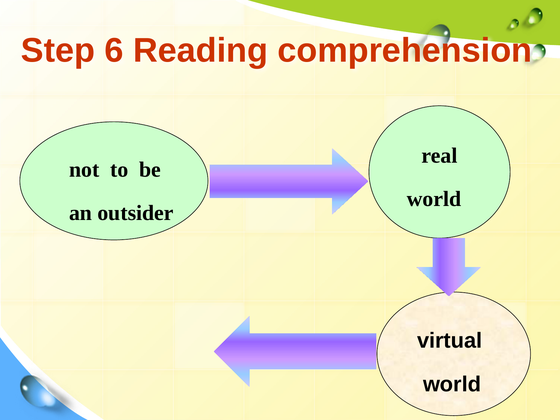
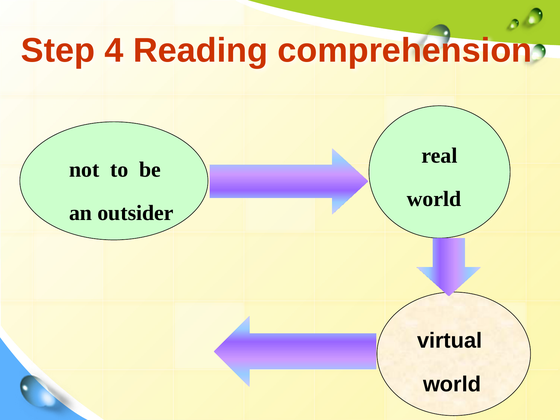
6: 6 -> 4 (114, 51)
